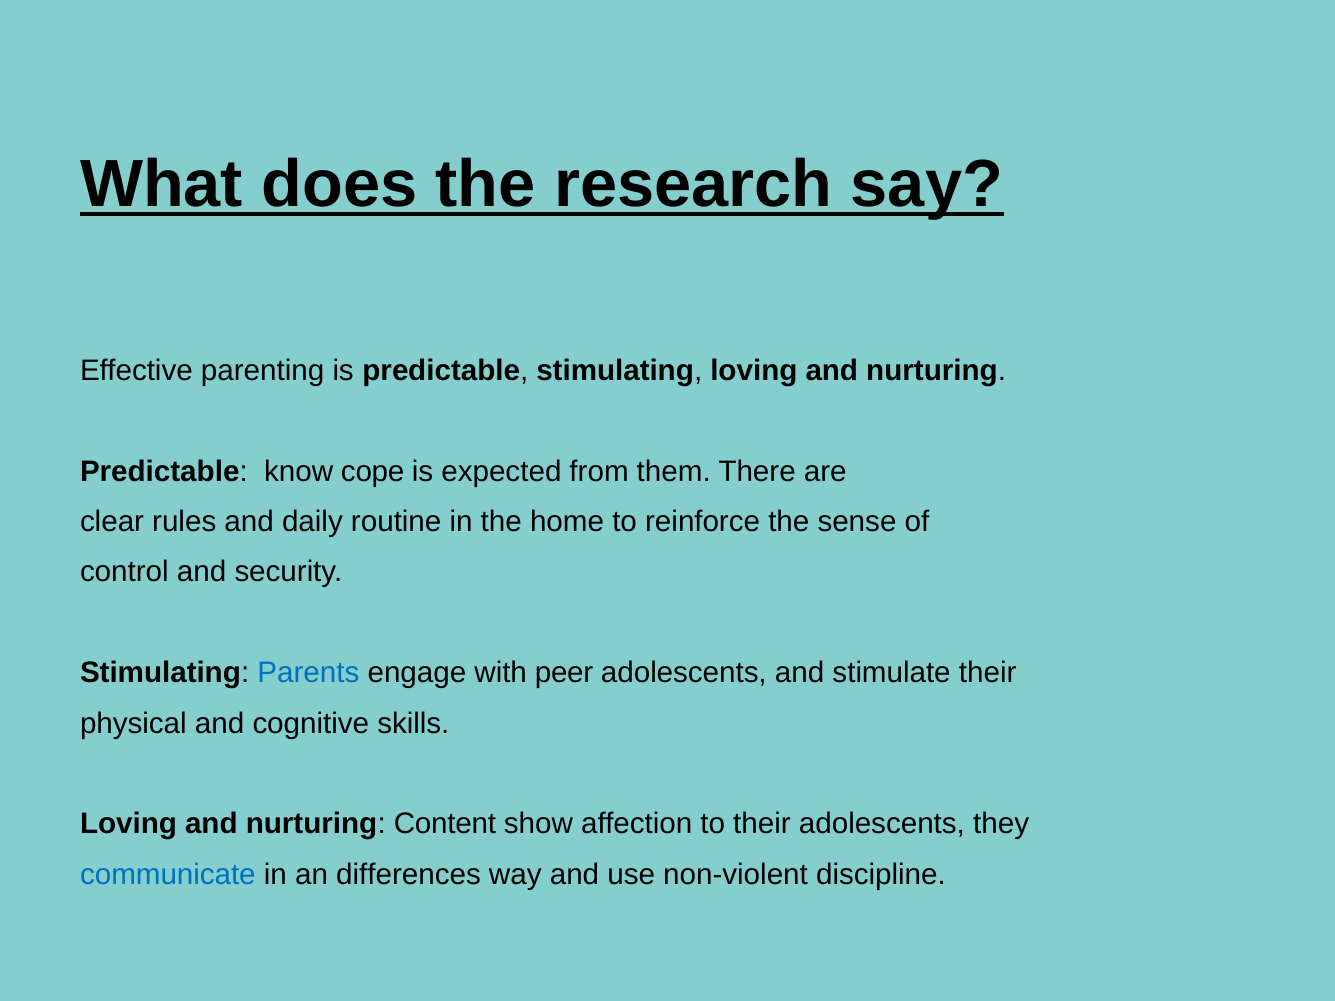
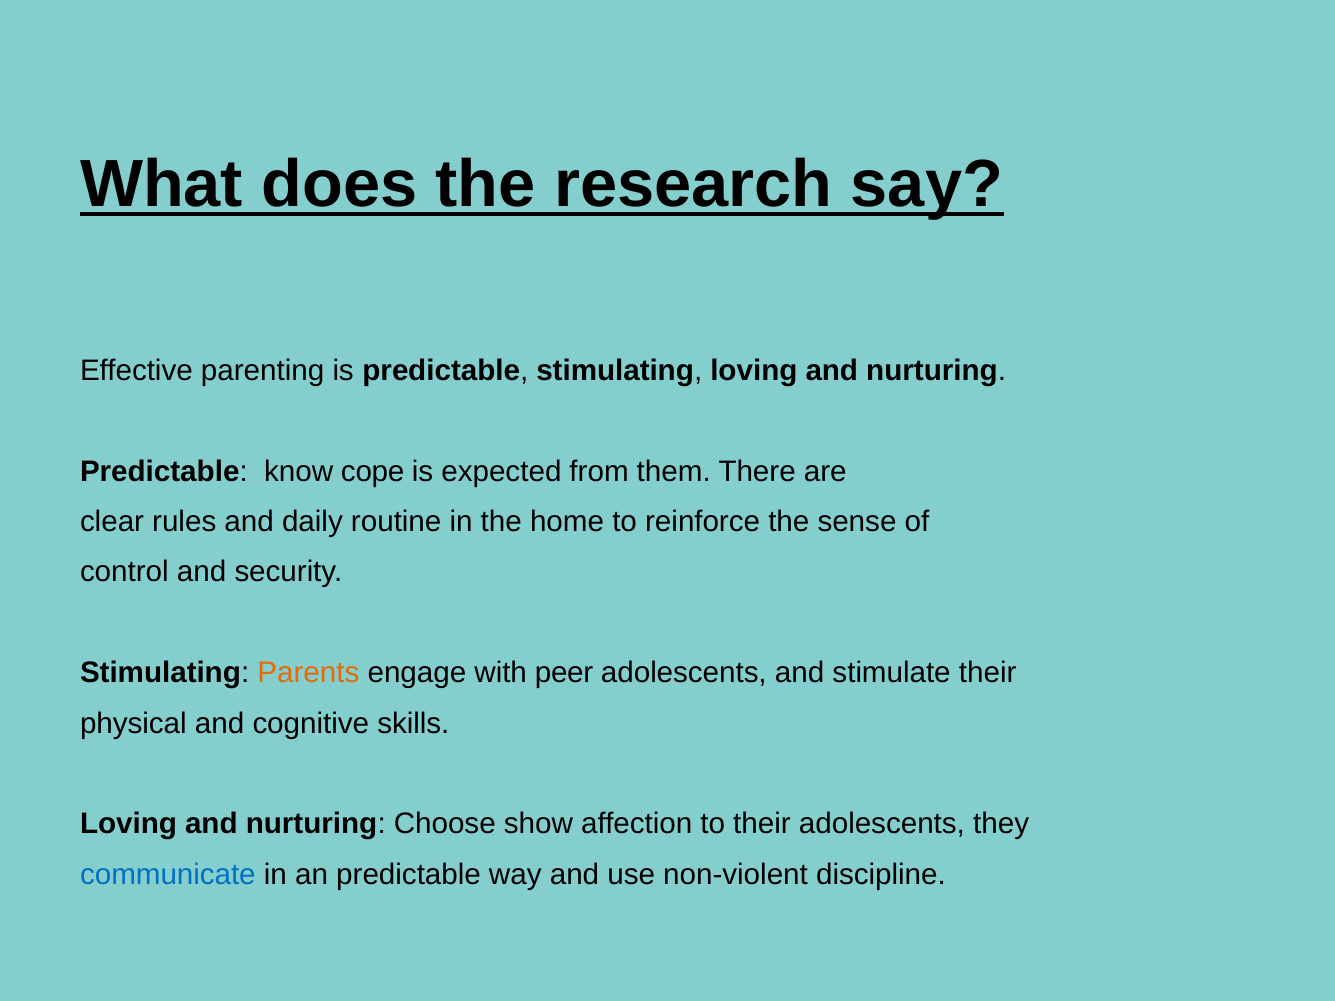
Parents colour: blue -> orange (308, 673)
Content: Content -> Choose (445, 824)
an differences: differences -> predictable (409, 875)
